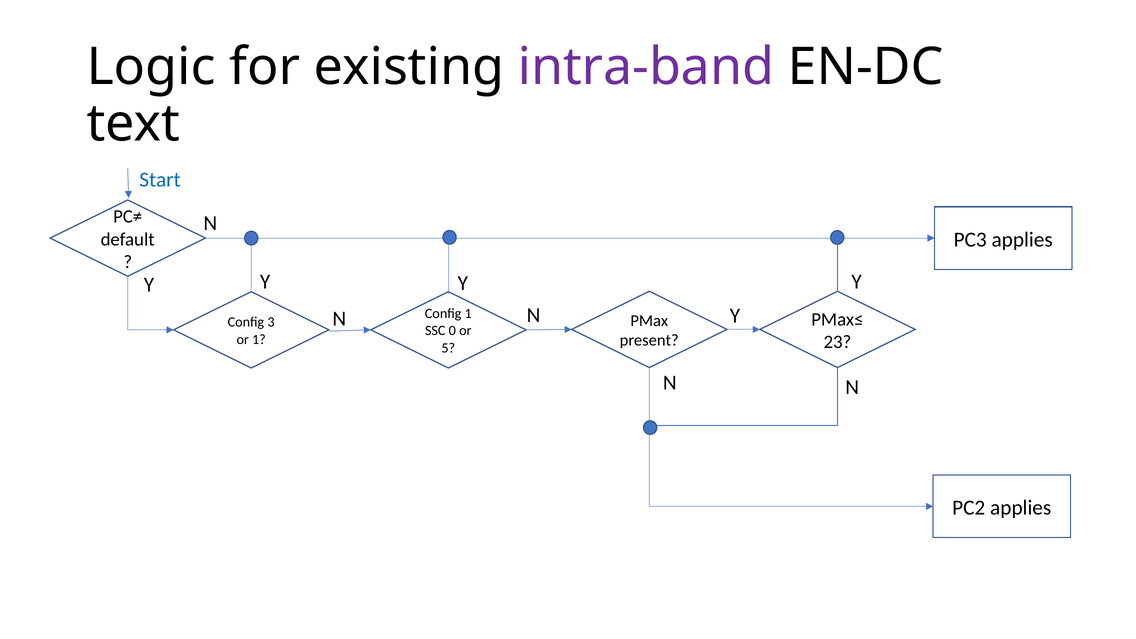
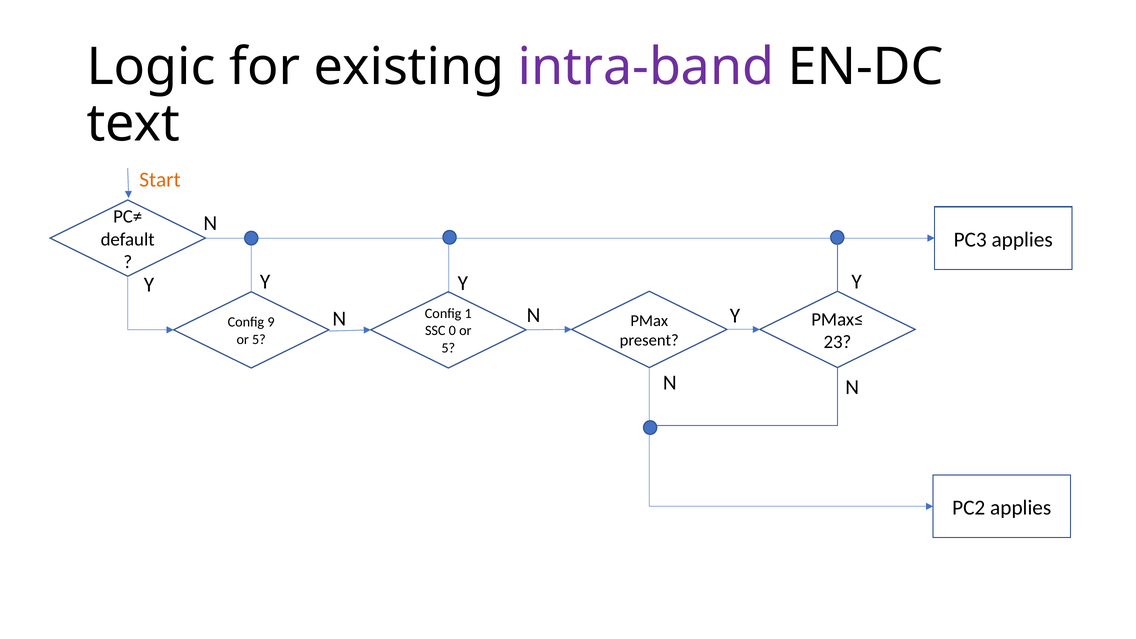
Start colour: blue -> orange (160, 180)
3: 3 -> 9 (271, 322)
1: 1 -> 5 (259, 339)
